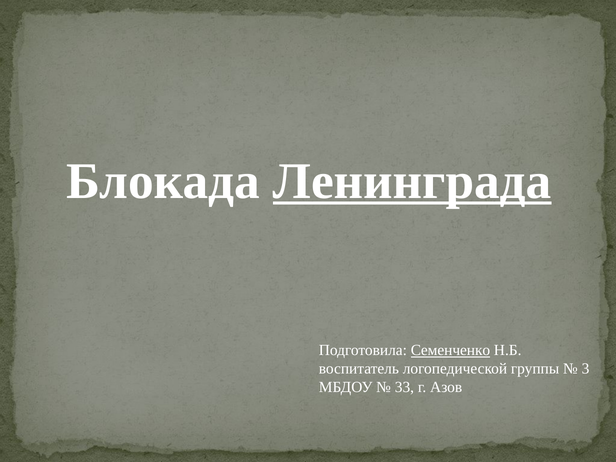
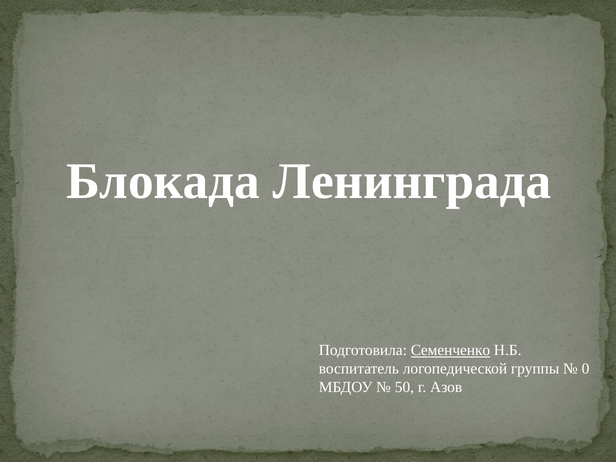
Ленинграда underline: present -> none (412, 181)
3: 3 -> 0 (586, 369)
33: 33 -> 50 (404, 387)
